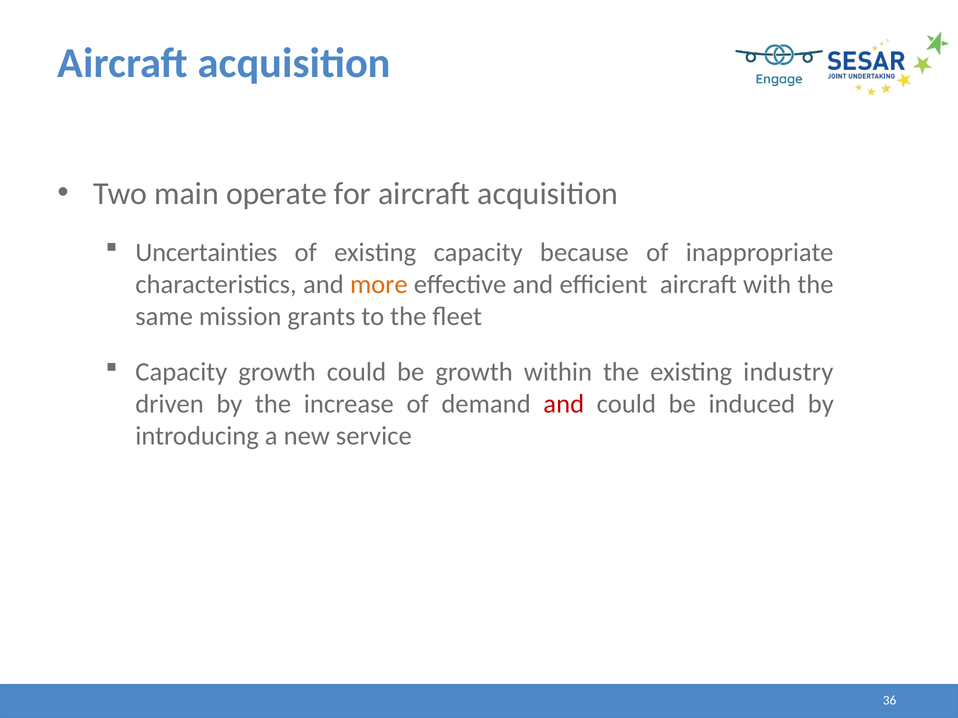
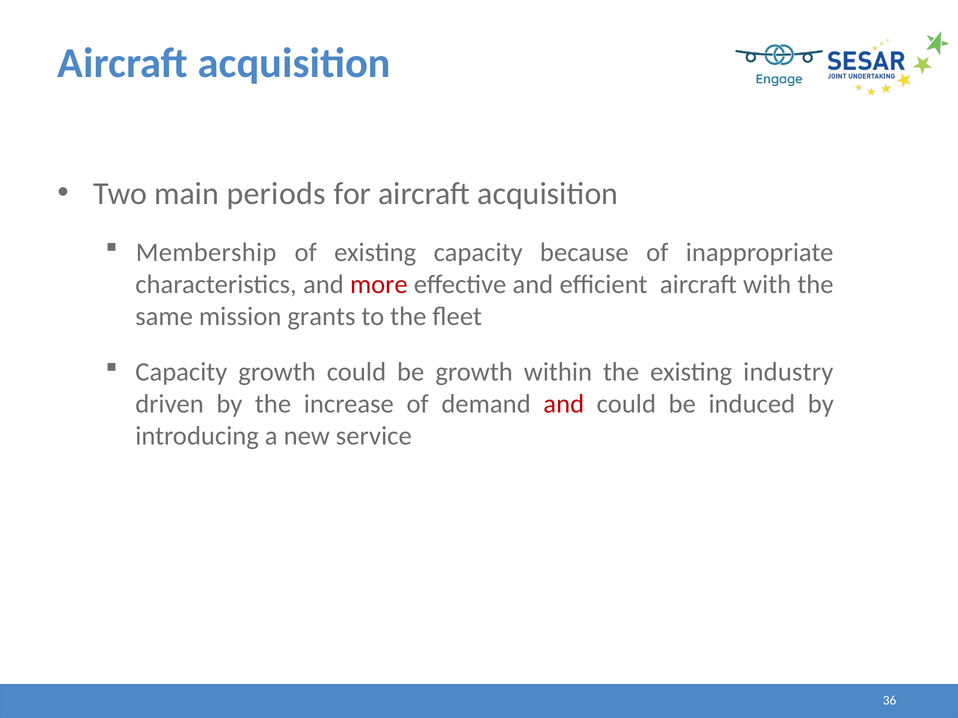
operate: operate -> periods (276, 194)
Uncertainties: Uncertainties -> Membership (206, 253)
more colour: orange -> red (379, 284)
